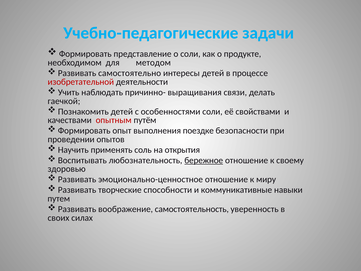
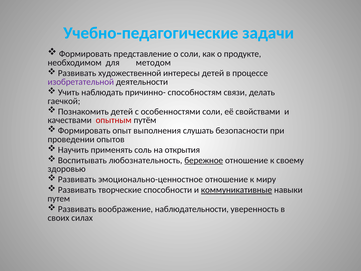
самостоятельно: самостоятельно -> художественной (130, 73)
изобретательной colour: red -> purple (81, 82)
выращивания: выращивания -> способностям (195, 92)
поездке: поездке -> слушать (198, 131)
коммуникативные underline: none -> present (237, 190)
самостоятельность: самостоятельность -> наблюдательности (192, 209)
